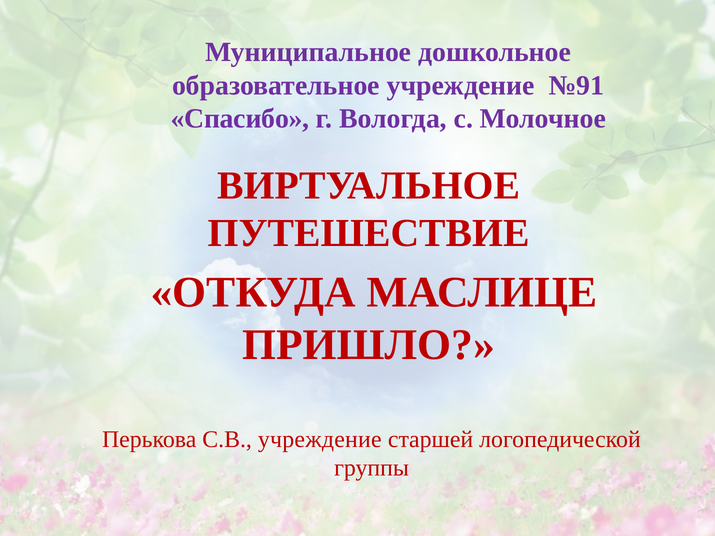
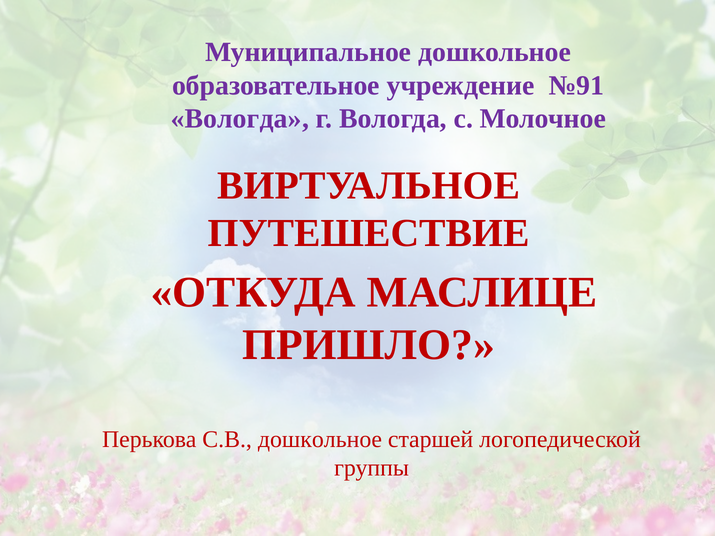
Спасибо: Спасибо -> Вологда (240, 119)
С.В учреждение: учреждение -> дошкольное (320, 440)
